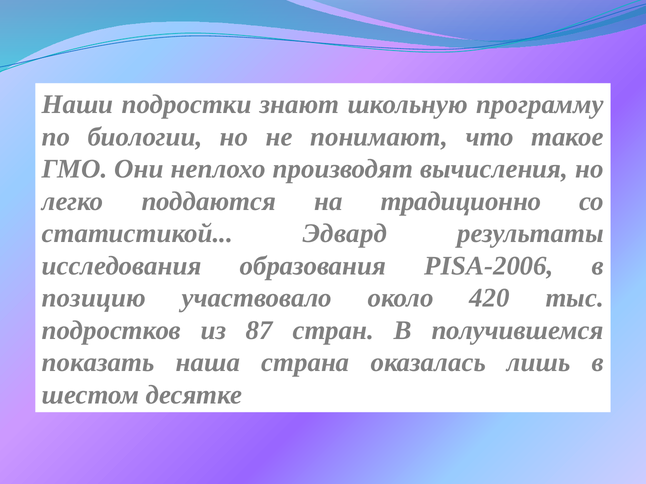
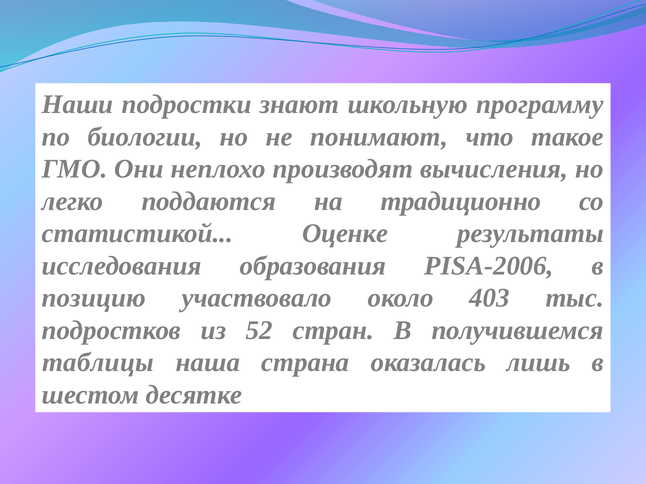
Эдвард: Эдвард -> Оценке (345, 234)
420: 420 -> 403 (490, 298)
87: 87 -> 52 (259, 331)
показать: показать -> таблицы (98, 363)
